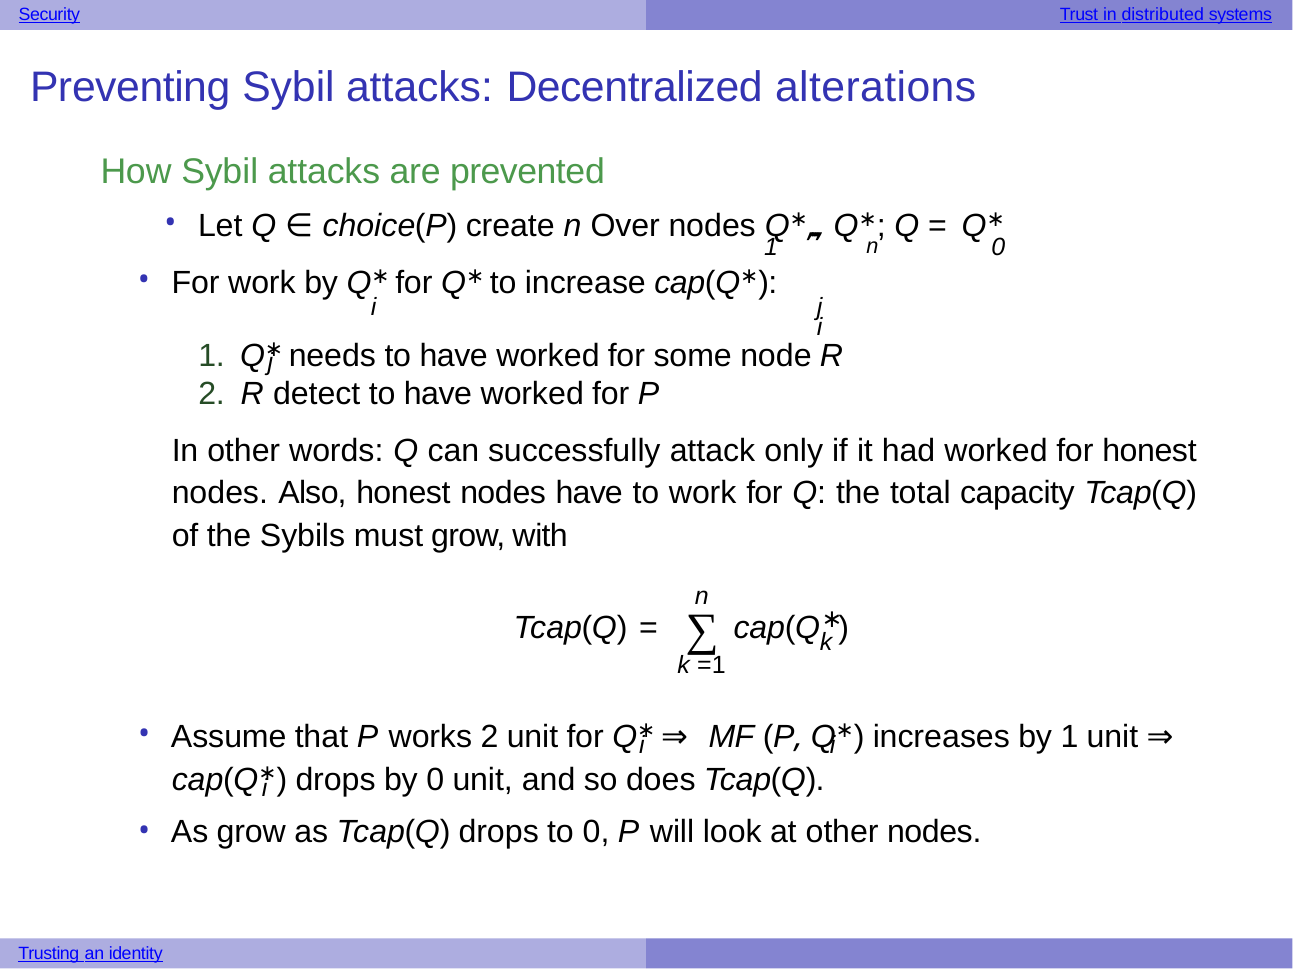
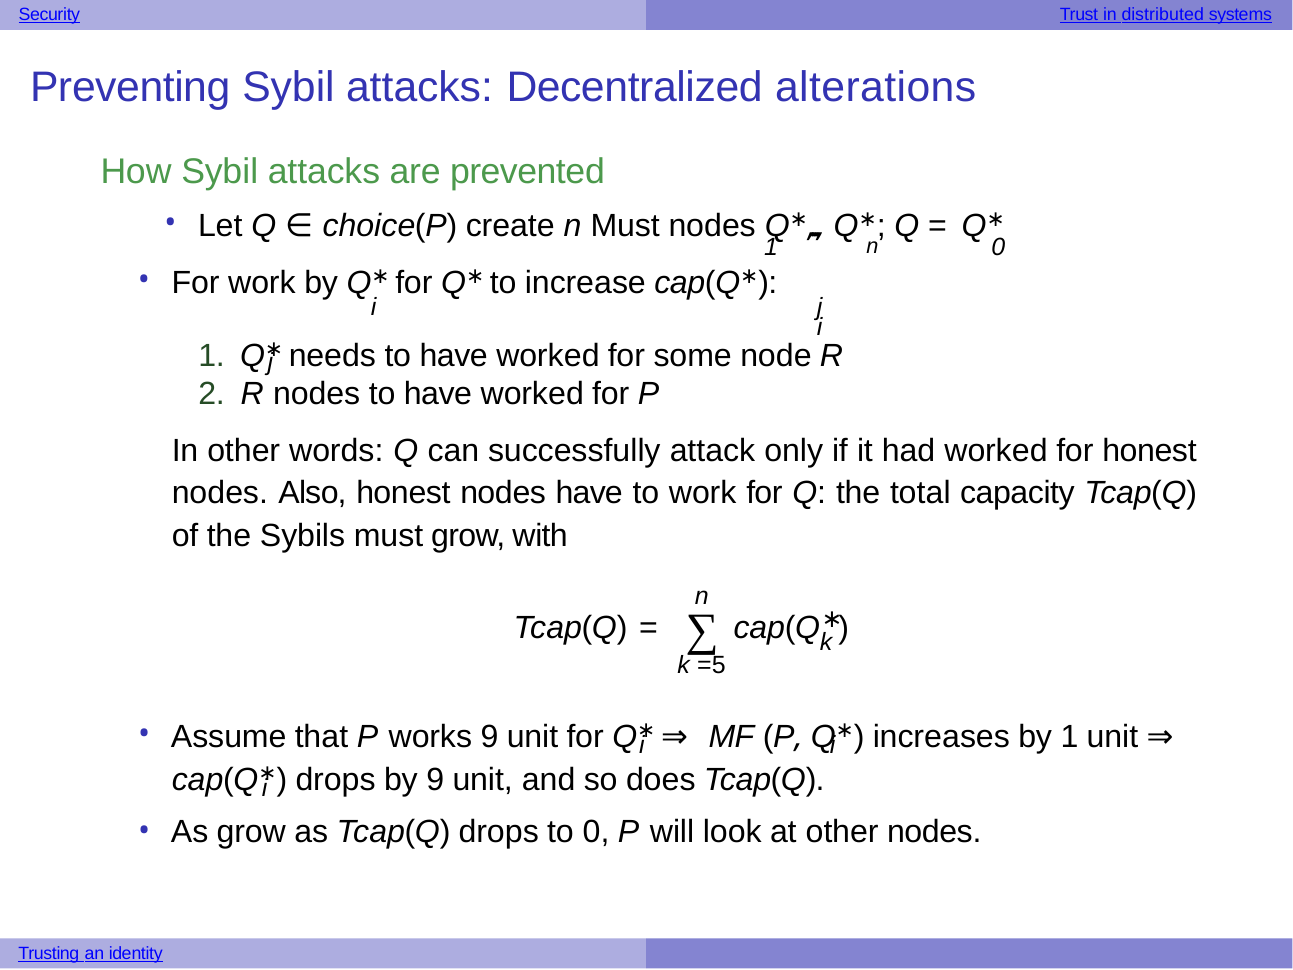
n Over: Over -> Must (625, 226)
R detect: detect -> nodes (317, 394)
=1: =1 -> =5 (711, 666)
works 2: 2 -> 9 (490, 737)
by 0: 0 -> 9 (435, 780)
